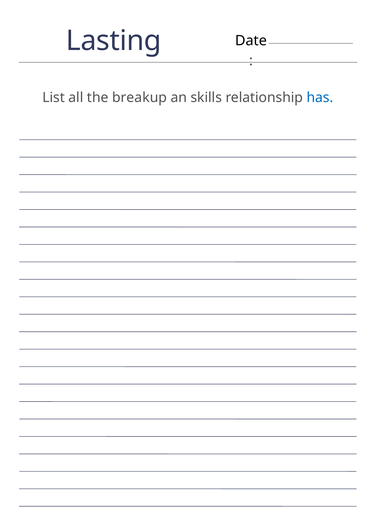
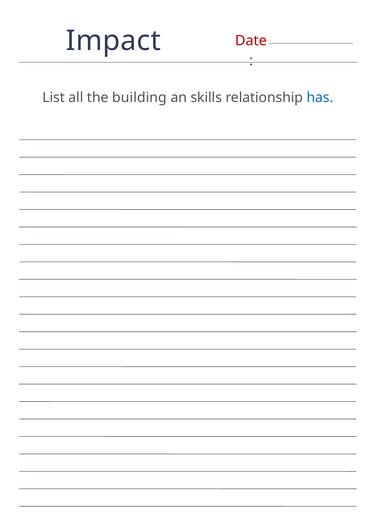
Lasting: Lasting -> Impact (113, 41)
Date colour: black -> red (251, 41)
breakup: breakup -> building (139, 98)
